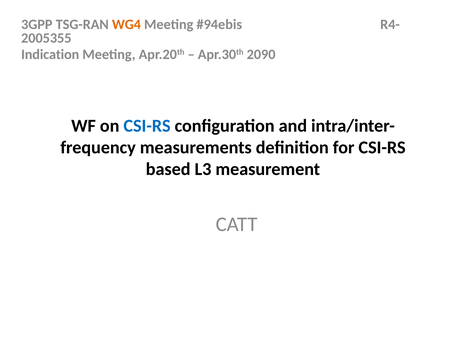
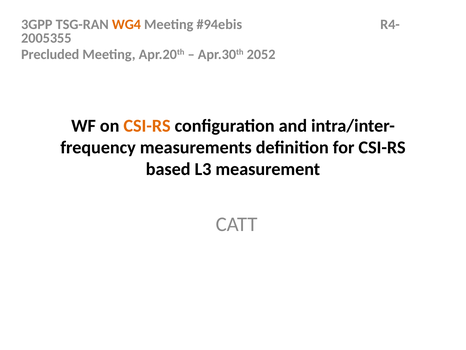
Indication: Indication -> Precluded (50, 54)
2090: 2090 -> 2052 (261, 54)
CSI-RS colour: blue -> orange (147, 126)
